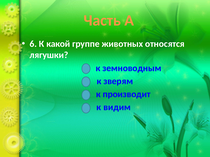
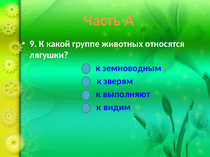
6: 6 -> 9 (33, 44)
производит: производит -> выполняют (127, 94)
